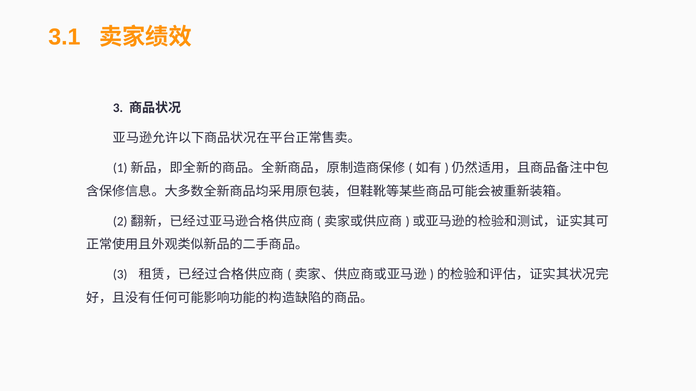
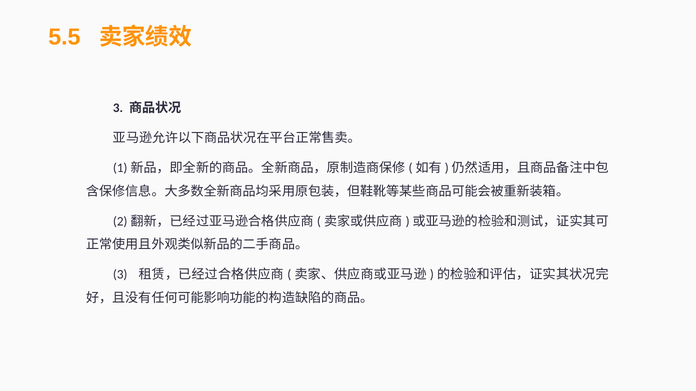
3.1: 3.1 -> 5.5 (64, 37)
